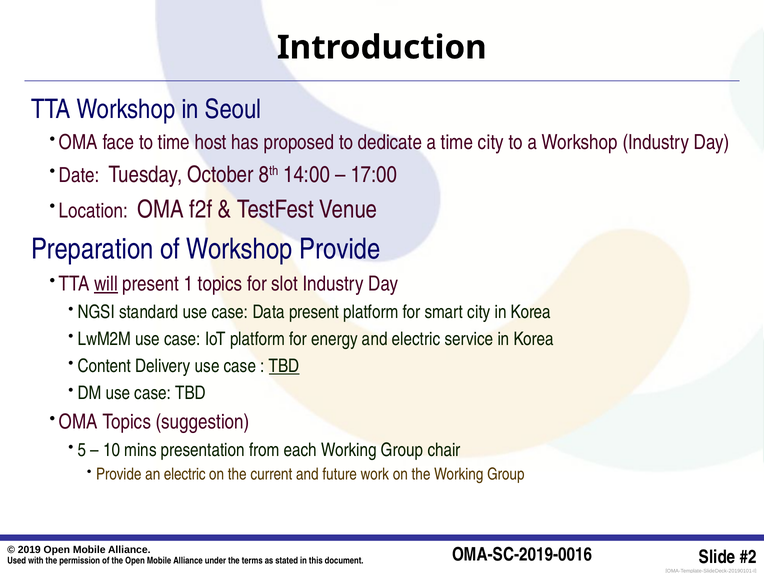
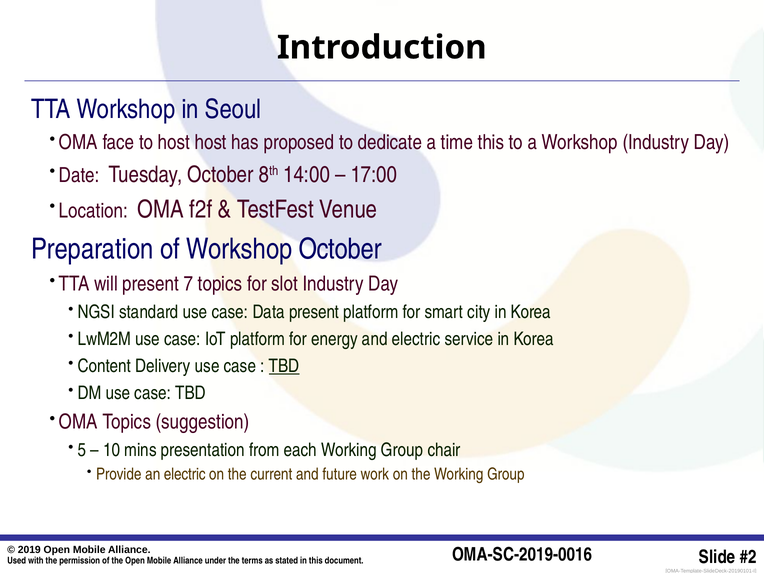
to time: time -> host (174, 143)
time city: city -> this (491, 143)
Workshop Provide: Provide -> October (340, 249)
will underline: present -> none (106, 284)
1: 1 -> 7 (189, 284)
